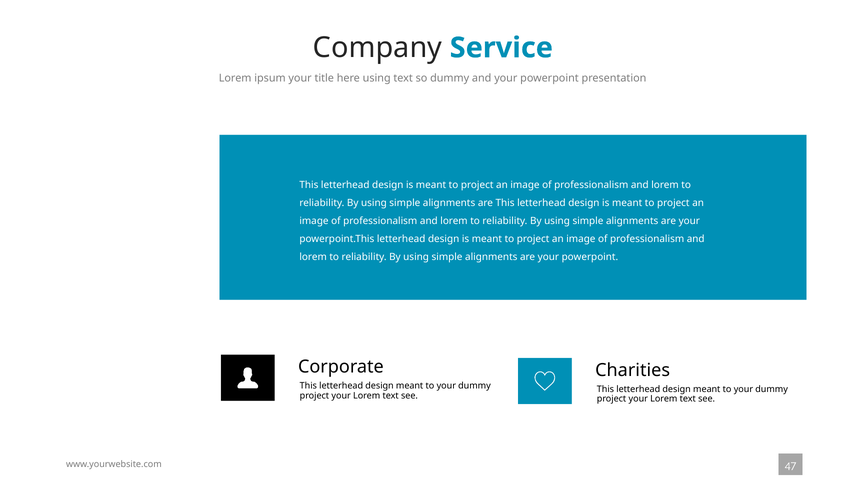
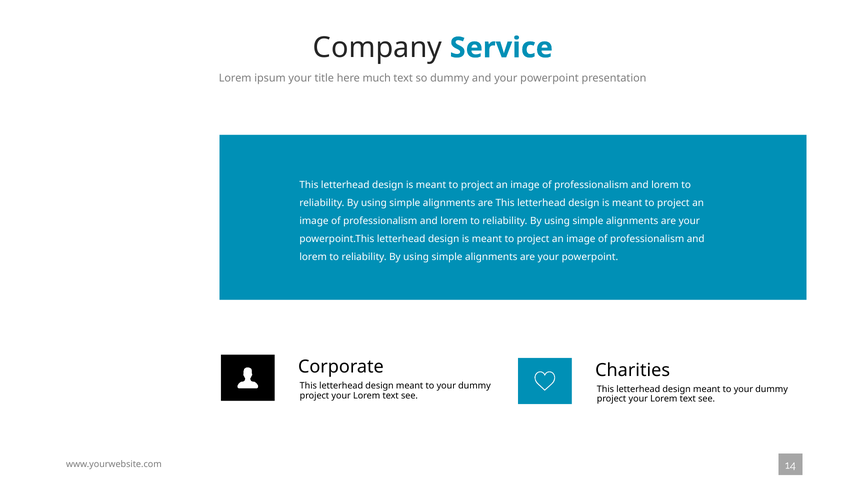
here using: using -> much (377, 78)
47: 47 -> 14 (790, 465)
